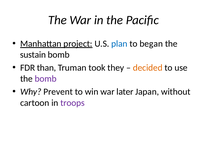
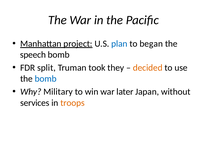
sustain: sustain -> speech (33, 54)
than: than -> split (46, 67)
bomb colour: purple -> blue (46, 78)
Prevent: Prevent -> Military (58, 91)
cartoon: cartoon -> services (35, 102)
troops colour: purple -> orange (73, 102)
